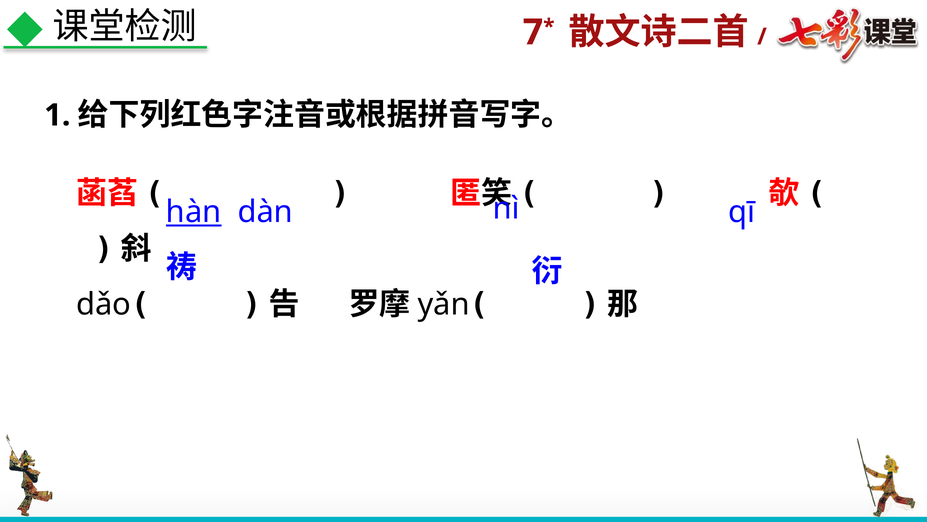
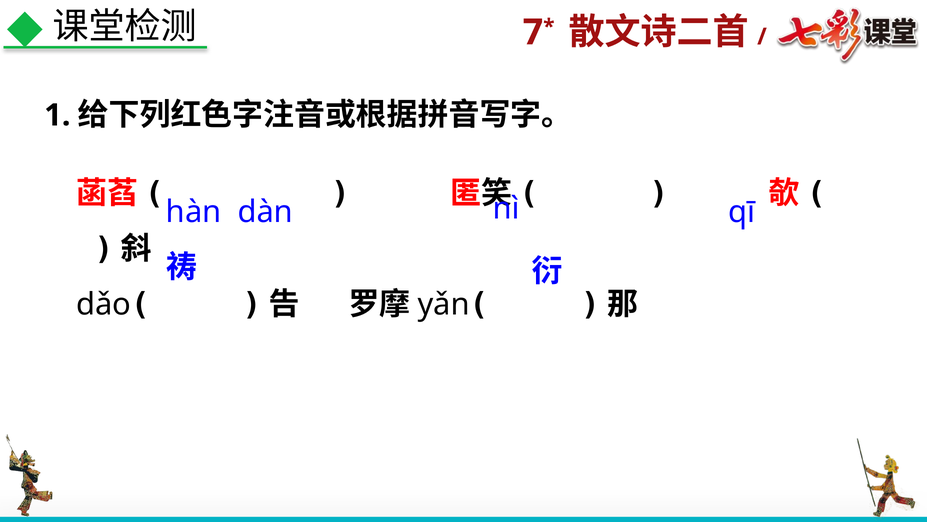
hàn underline: present -> none (194, 212)
